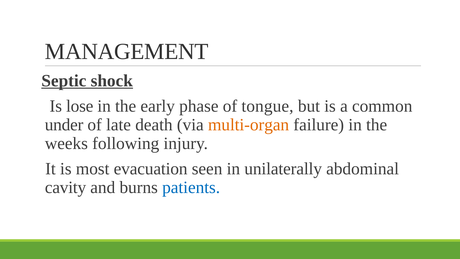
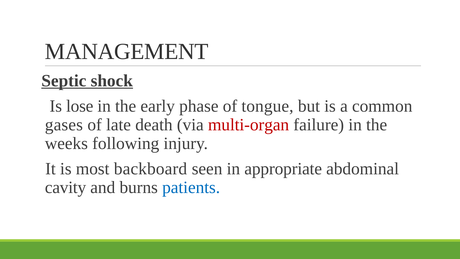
under: under -> gases (64, 125)
multi-organ colour: orange -> red (249, 125)
evacuation: evacuation -> backboard (150, 169)
unilaterally: unilaterally -> appropriate (283, 169)
